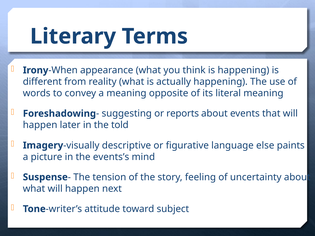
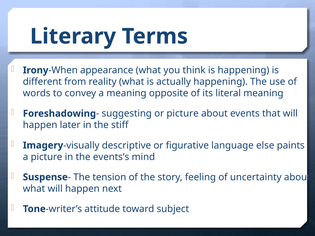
or reports: reports -> picture (183, 114)
told: told -> stiff (120, 125)
